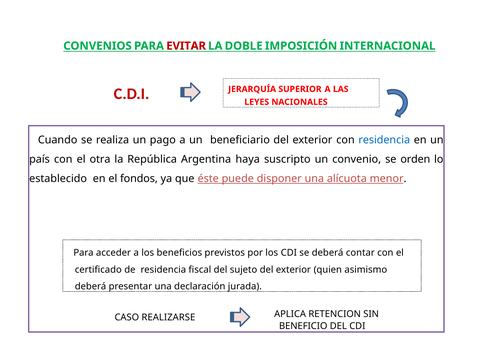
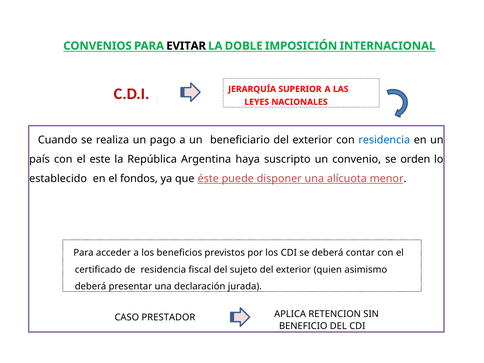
EVITAR colour: red -> black (186, 46)
otra: otra -> este (100, 159)
REALIZARSE: REALIZARSE -> PRESTADOR (168, 317)
